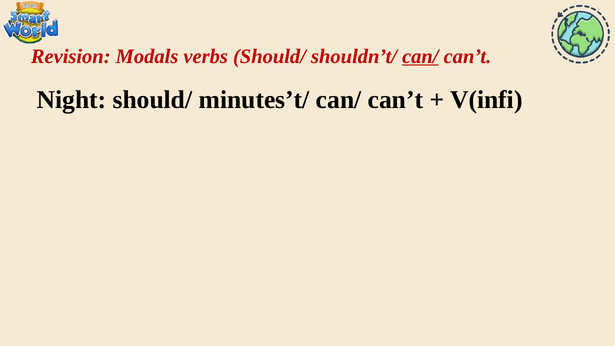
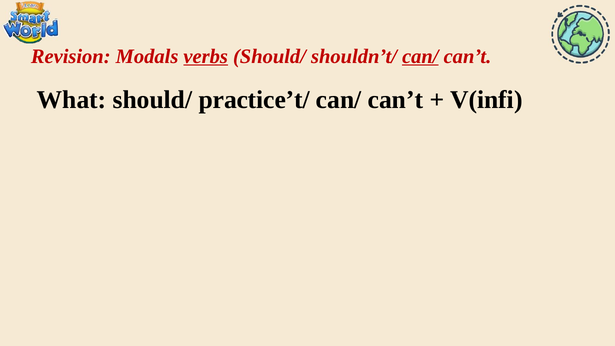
verbs underline: none -> present (206, 56)
Night: Night -> What (72, 100)
minutes’t/: minutes’t/ -> practice’t/ (254, 100)
